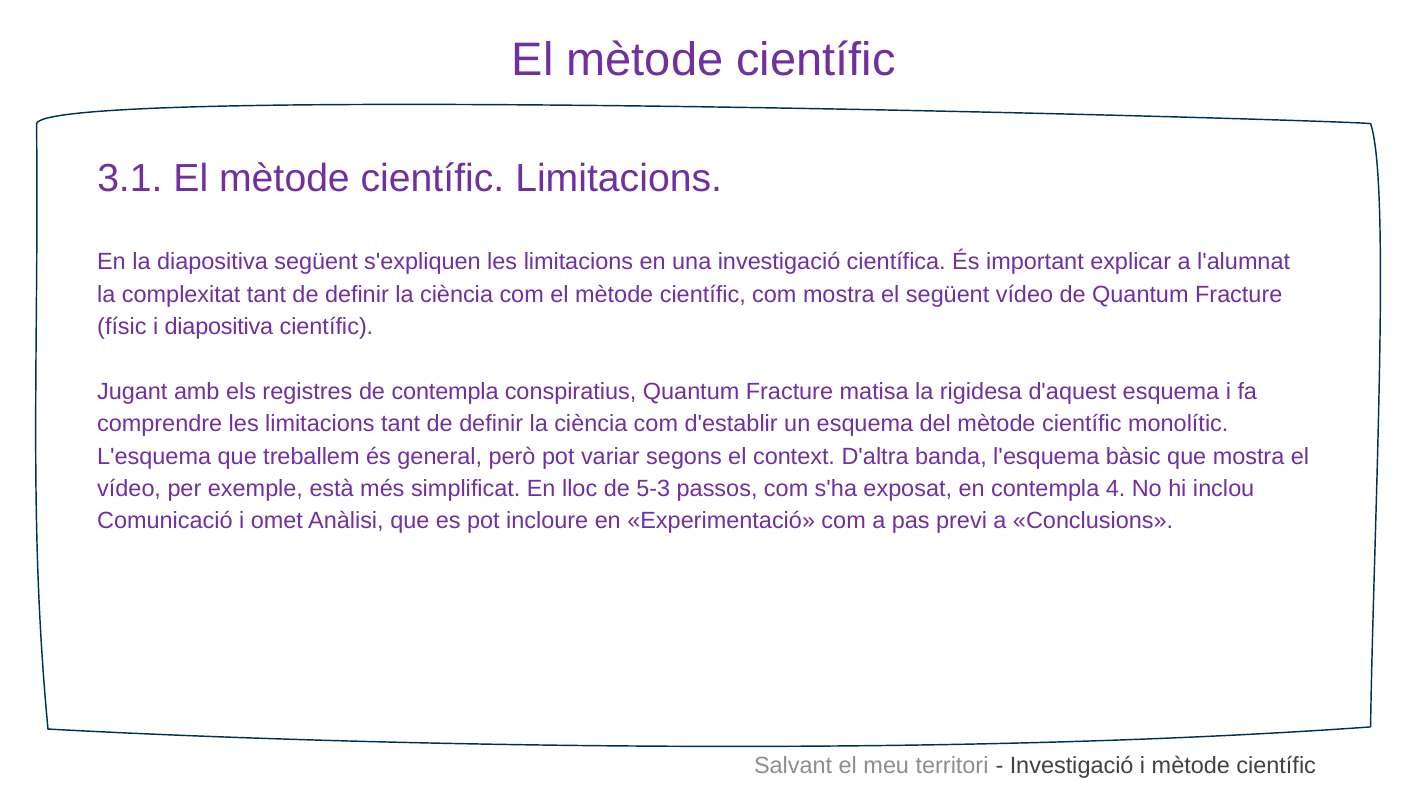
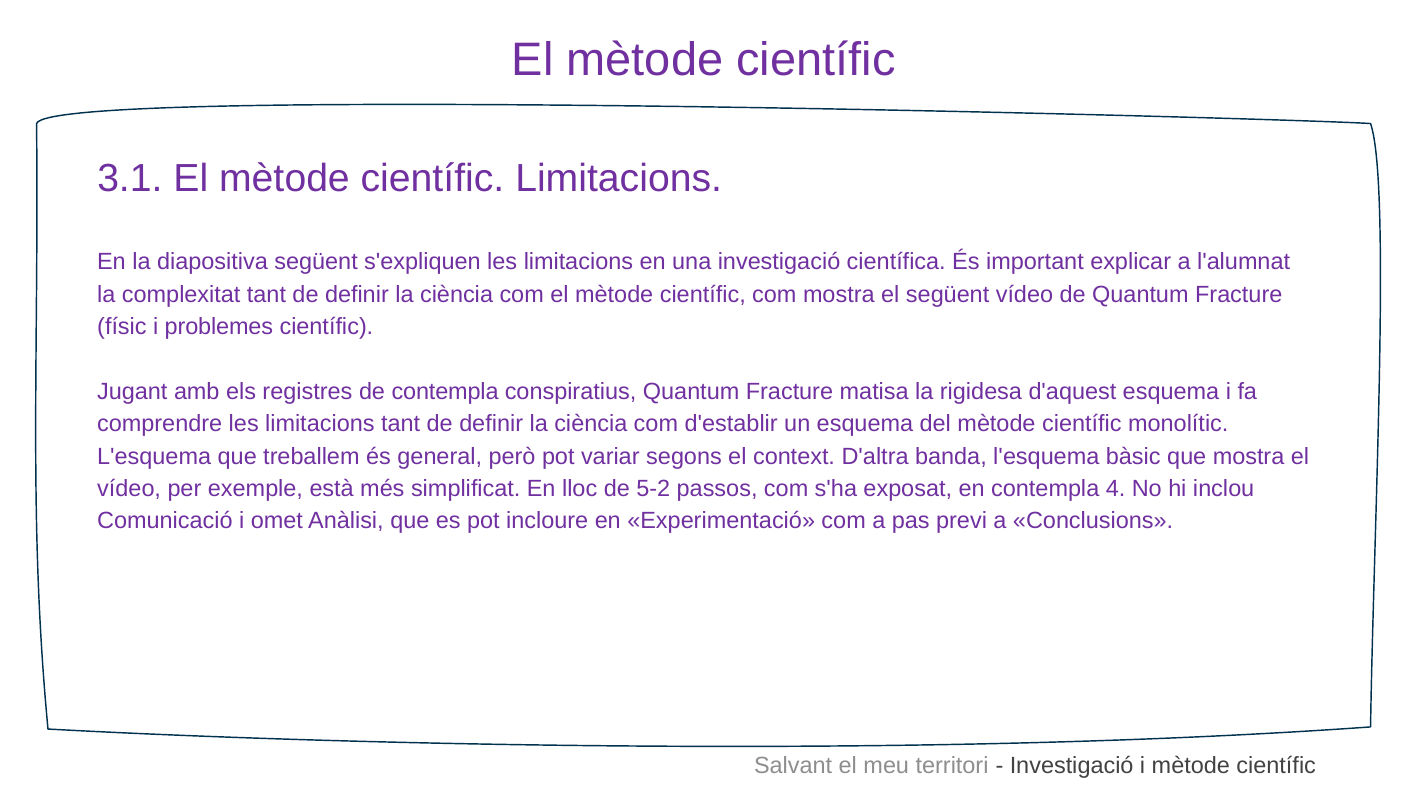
i diapositiva: diapositiva -> problemes (219, 327)
5-3: 5-3 -> 5-2 (653, 489)
